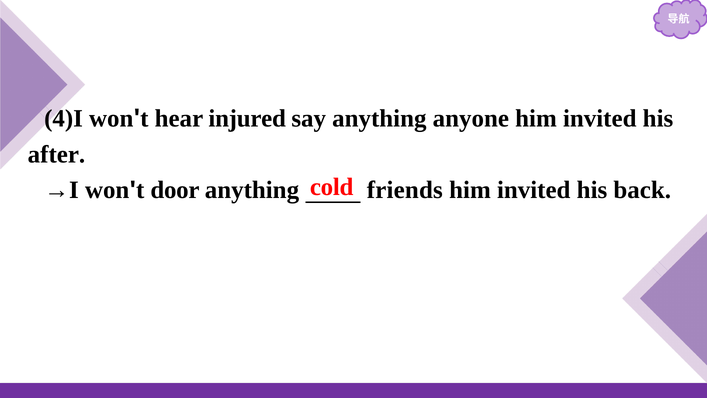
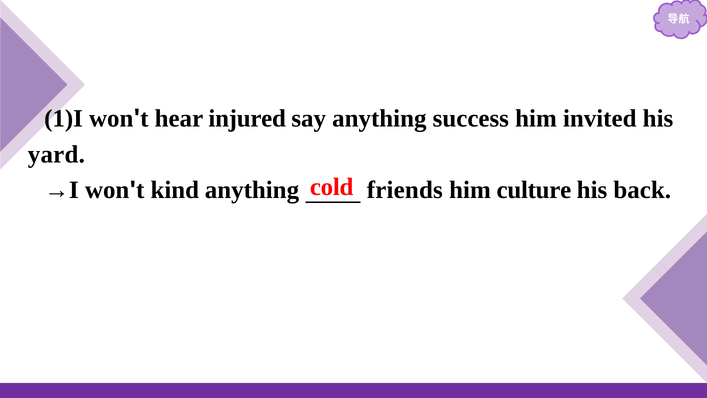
4)I: 4)I -> 1)I (64, 118)
anyone: anyone -> success (471, 118)
after: after -> yard (56, 154)
door: door -> kind (175, 190)
invited: invited -> culture (534, 190)
